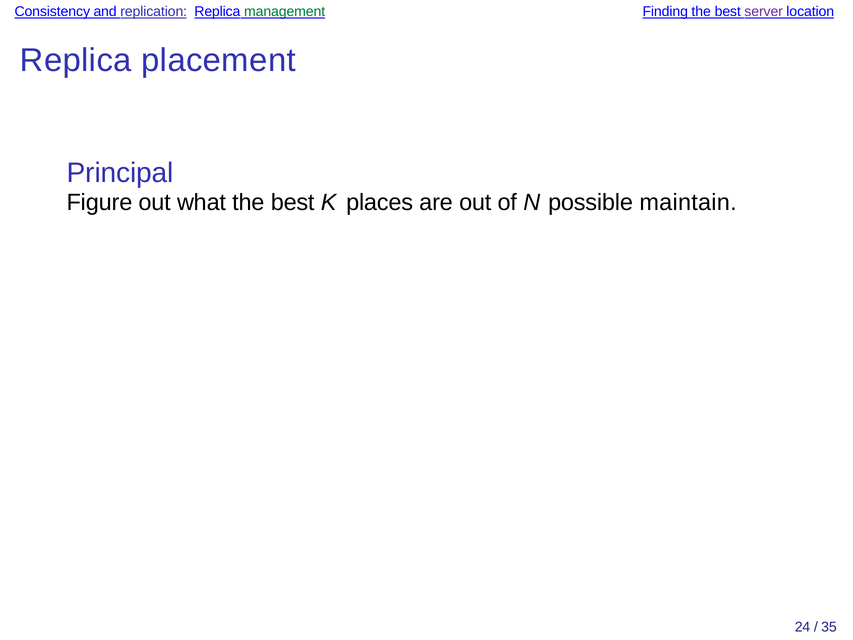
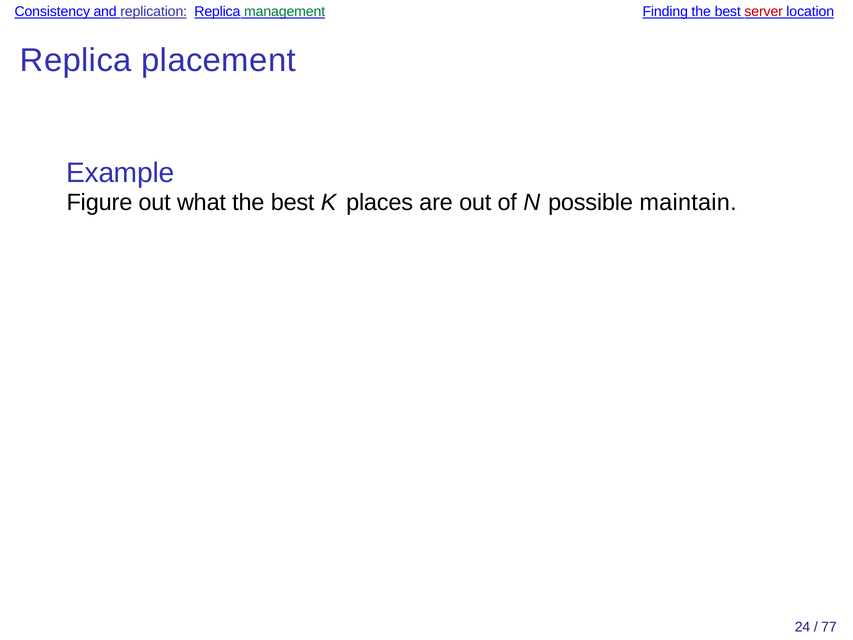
server colour: purple -> red (764, 12)
Principal: Principal -> Example (120, 173)
35: 35 -> 77 (829, 627)
